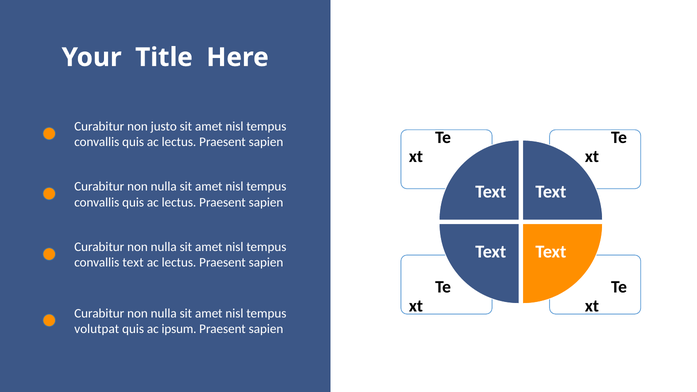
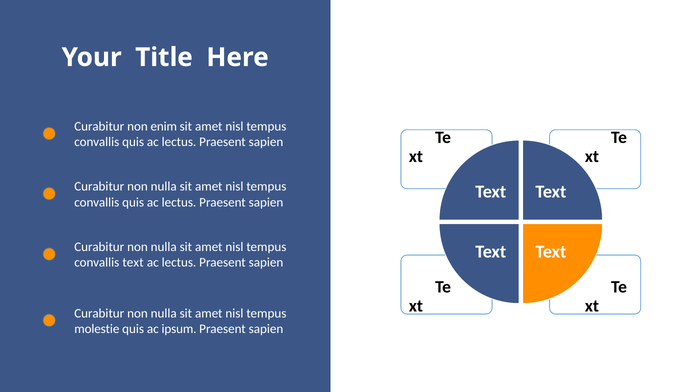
justo: justo -> enim (164, 126)
volutpat: volutpat -> molestie (97, 329)
